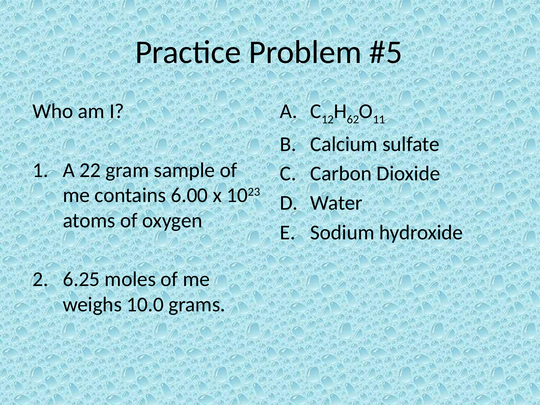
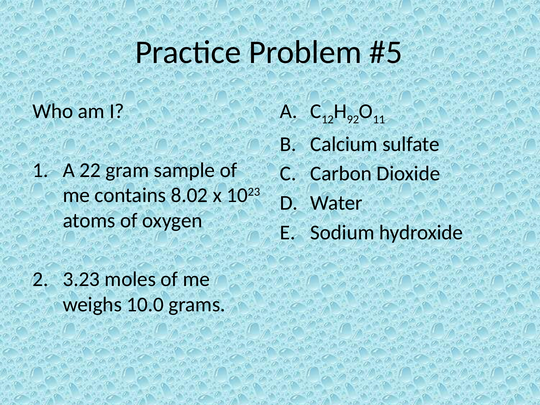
62: 62 -> 92 (353, 119)
6.00: 6.00 -> 8.02 (189, 195)
6.25: 6.25 -> 3.23 (81, 279)
